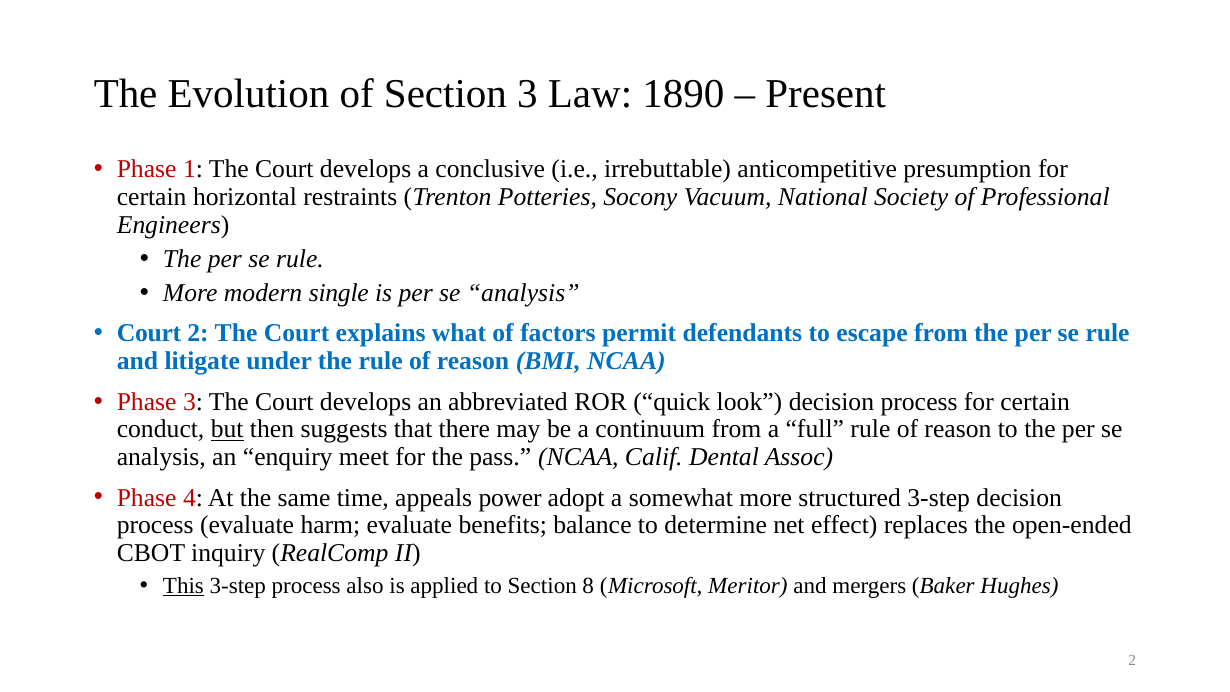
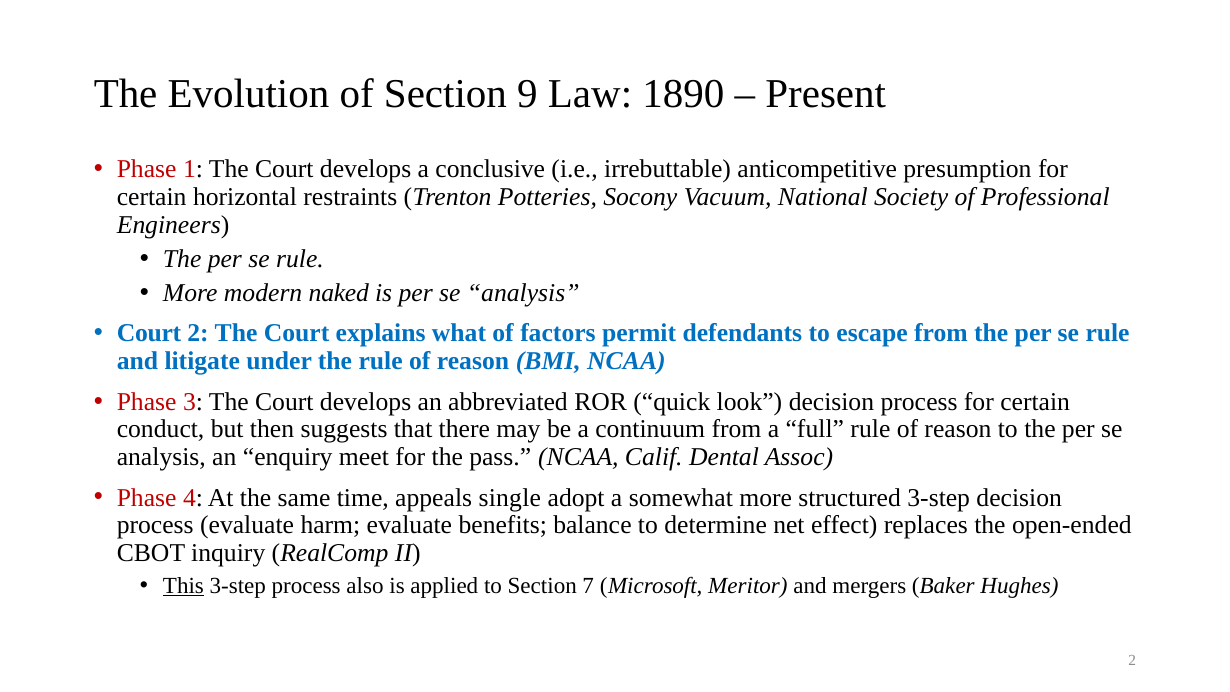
Section 3: 3 -> 9 (527, 94)
single: single -> naked (339, 293)
but underline: present -> none (227, 429)
power: power -> single (510, 497)
8: 8 -> 7 (588, 586)
